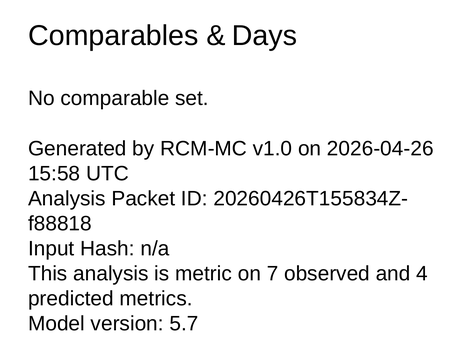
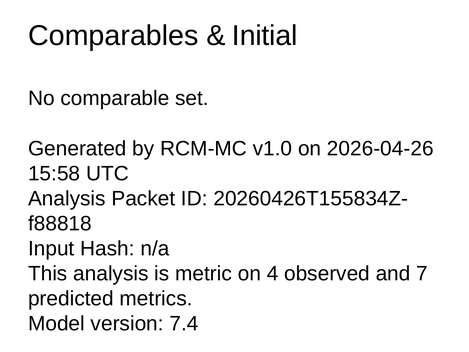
Days: Days -> Initial (265, 36)
7: 7 -> 4 (273, 273)
4: 4 -> 7 (422, 273)
5.7: 5.7 -> 7.4 (184, 324)
